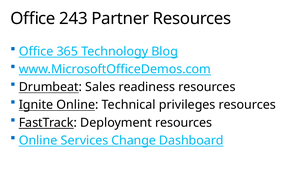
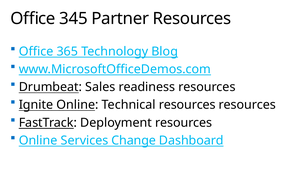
243: 243 -> 345 (73, 19)
Technical privileges: privileges -> resources (187, 105)
